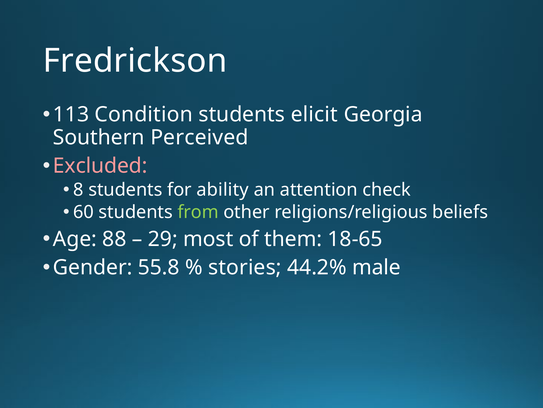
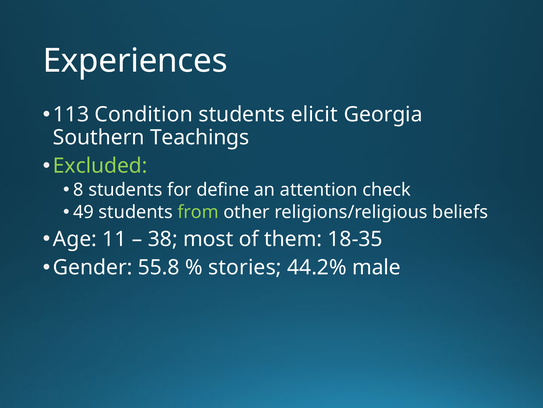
Fredrickson: Fredrickson -> Experiences (135, 61)
Perceived: Perceived -> Teachings (200, 137)
Excluded colour: pink -> light green (100, 166)
ability: ability -> define (223, 190)
60: 60 -> 49 (84, 212)
88: 88 -> 11 (114, 239)
29: 29 -> 38 (163, 239)
18-65: 18-65 -> 18-35 (355, 239)
